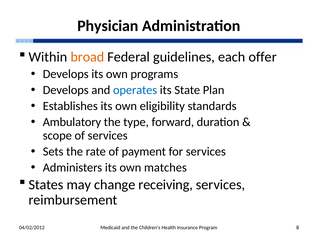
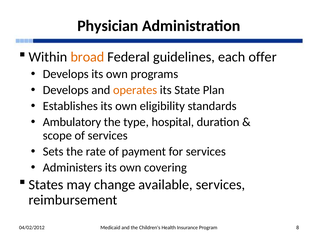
operates colour: blue -> orange (135, 90)
forward: forward -> hospital (173, 122)
matches: matches -> covering (165, 167)
receiving: receiving -> available (166, 184)
